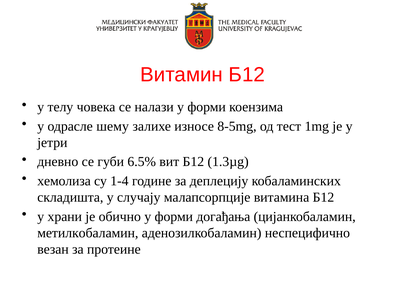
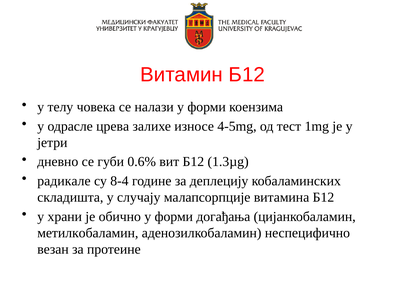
шему: шему -> црева (113, 126)
8-5mg: 8-5mg -> 4-5mg (237, 126)
6.5%: 6.5% -> 0.6% (142, 162)
хемолиза: хемолиза -> радикале (64, 181)
1-4: 1-4 -> 8-4 (119, 181)
